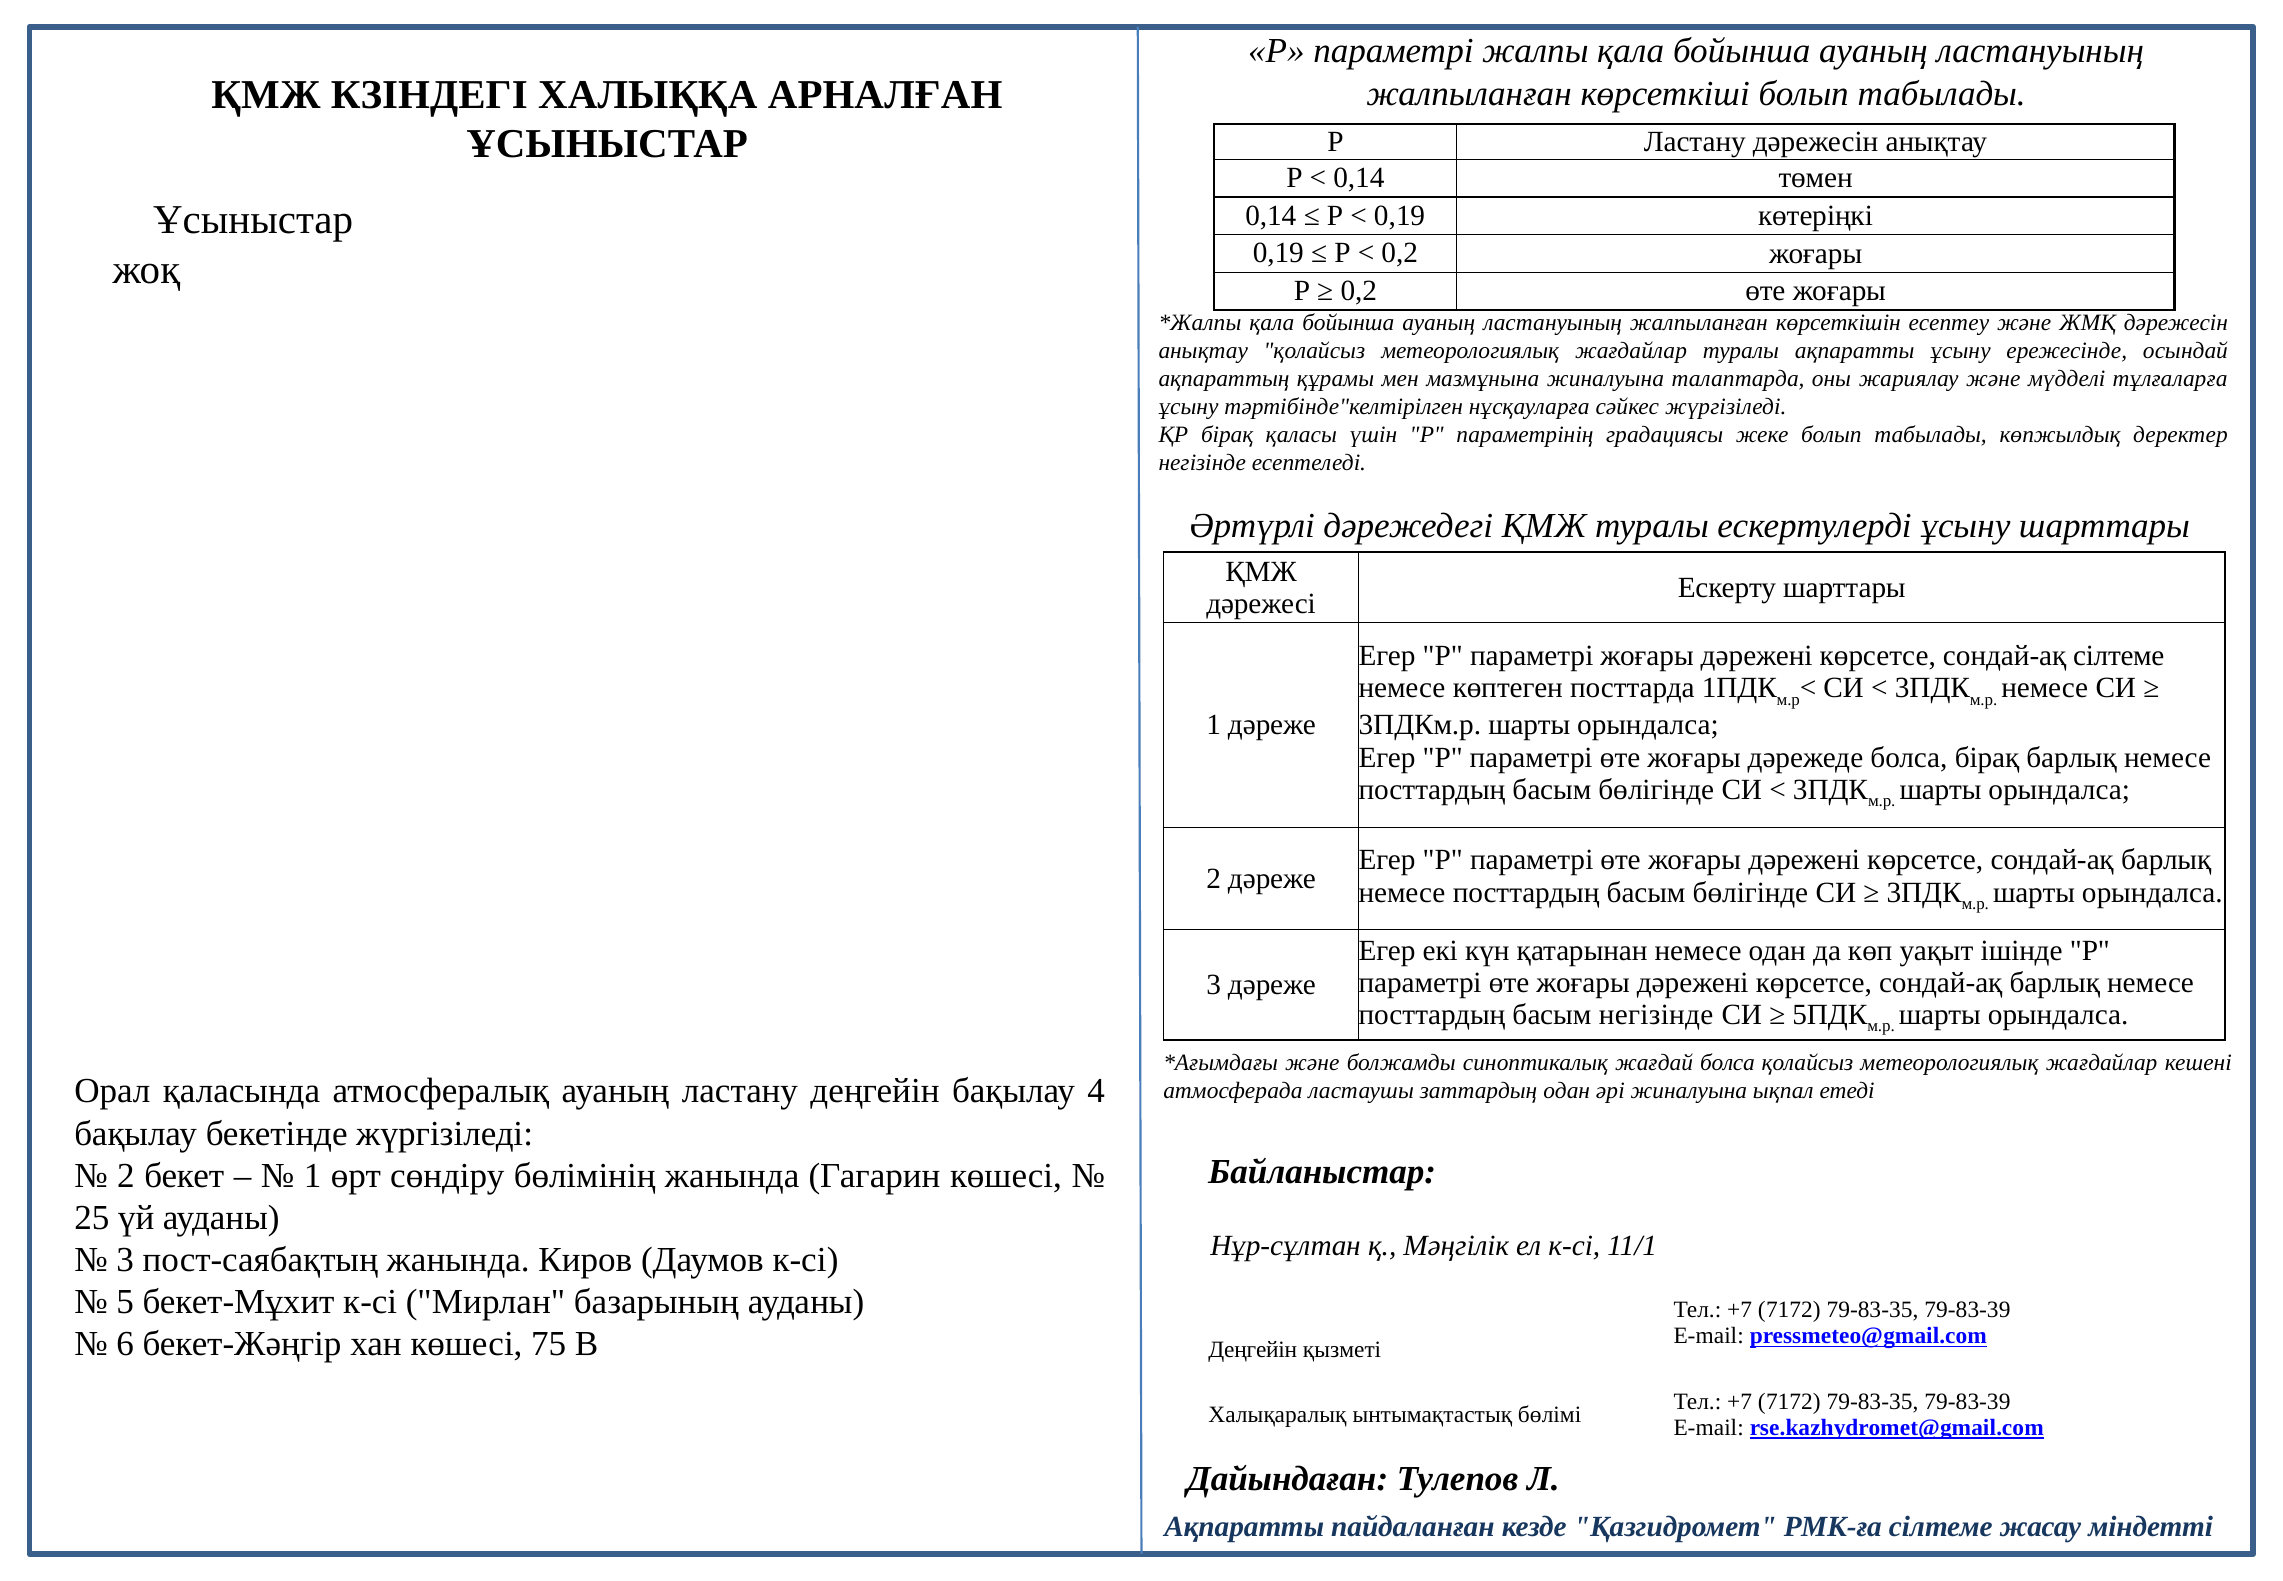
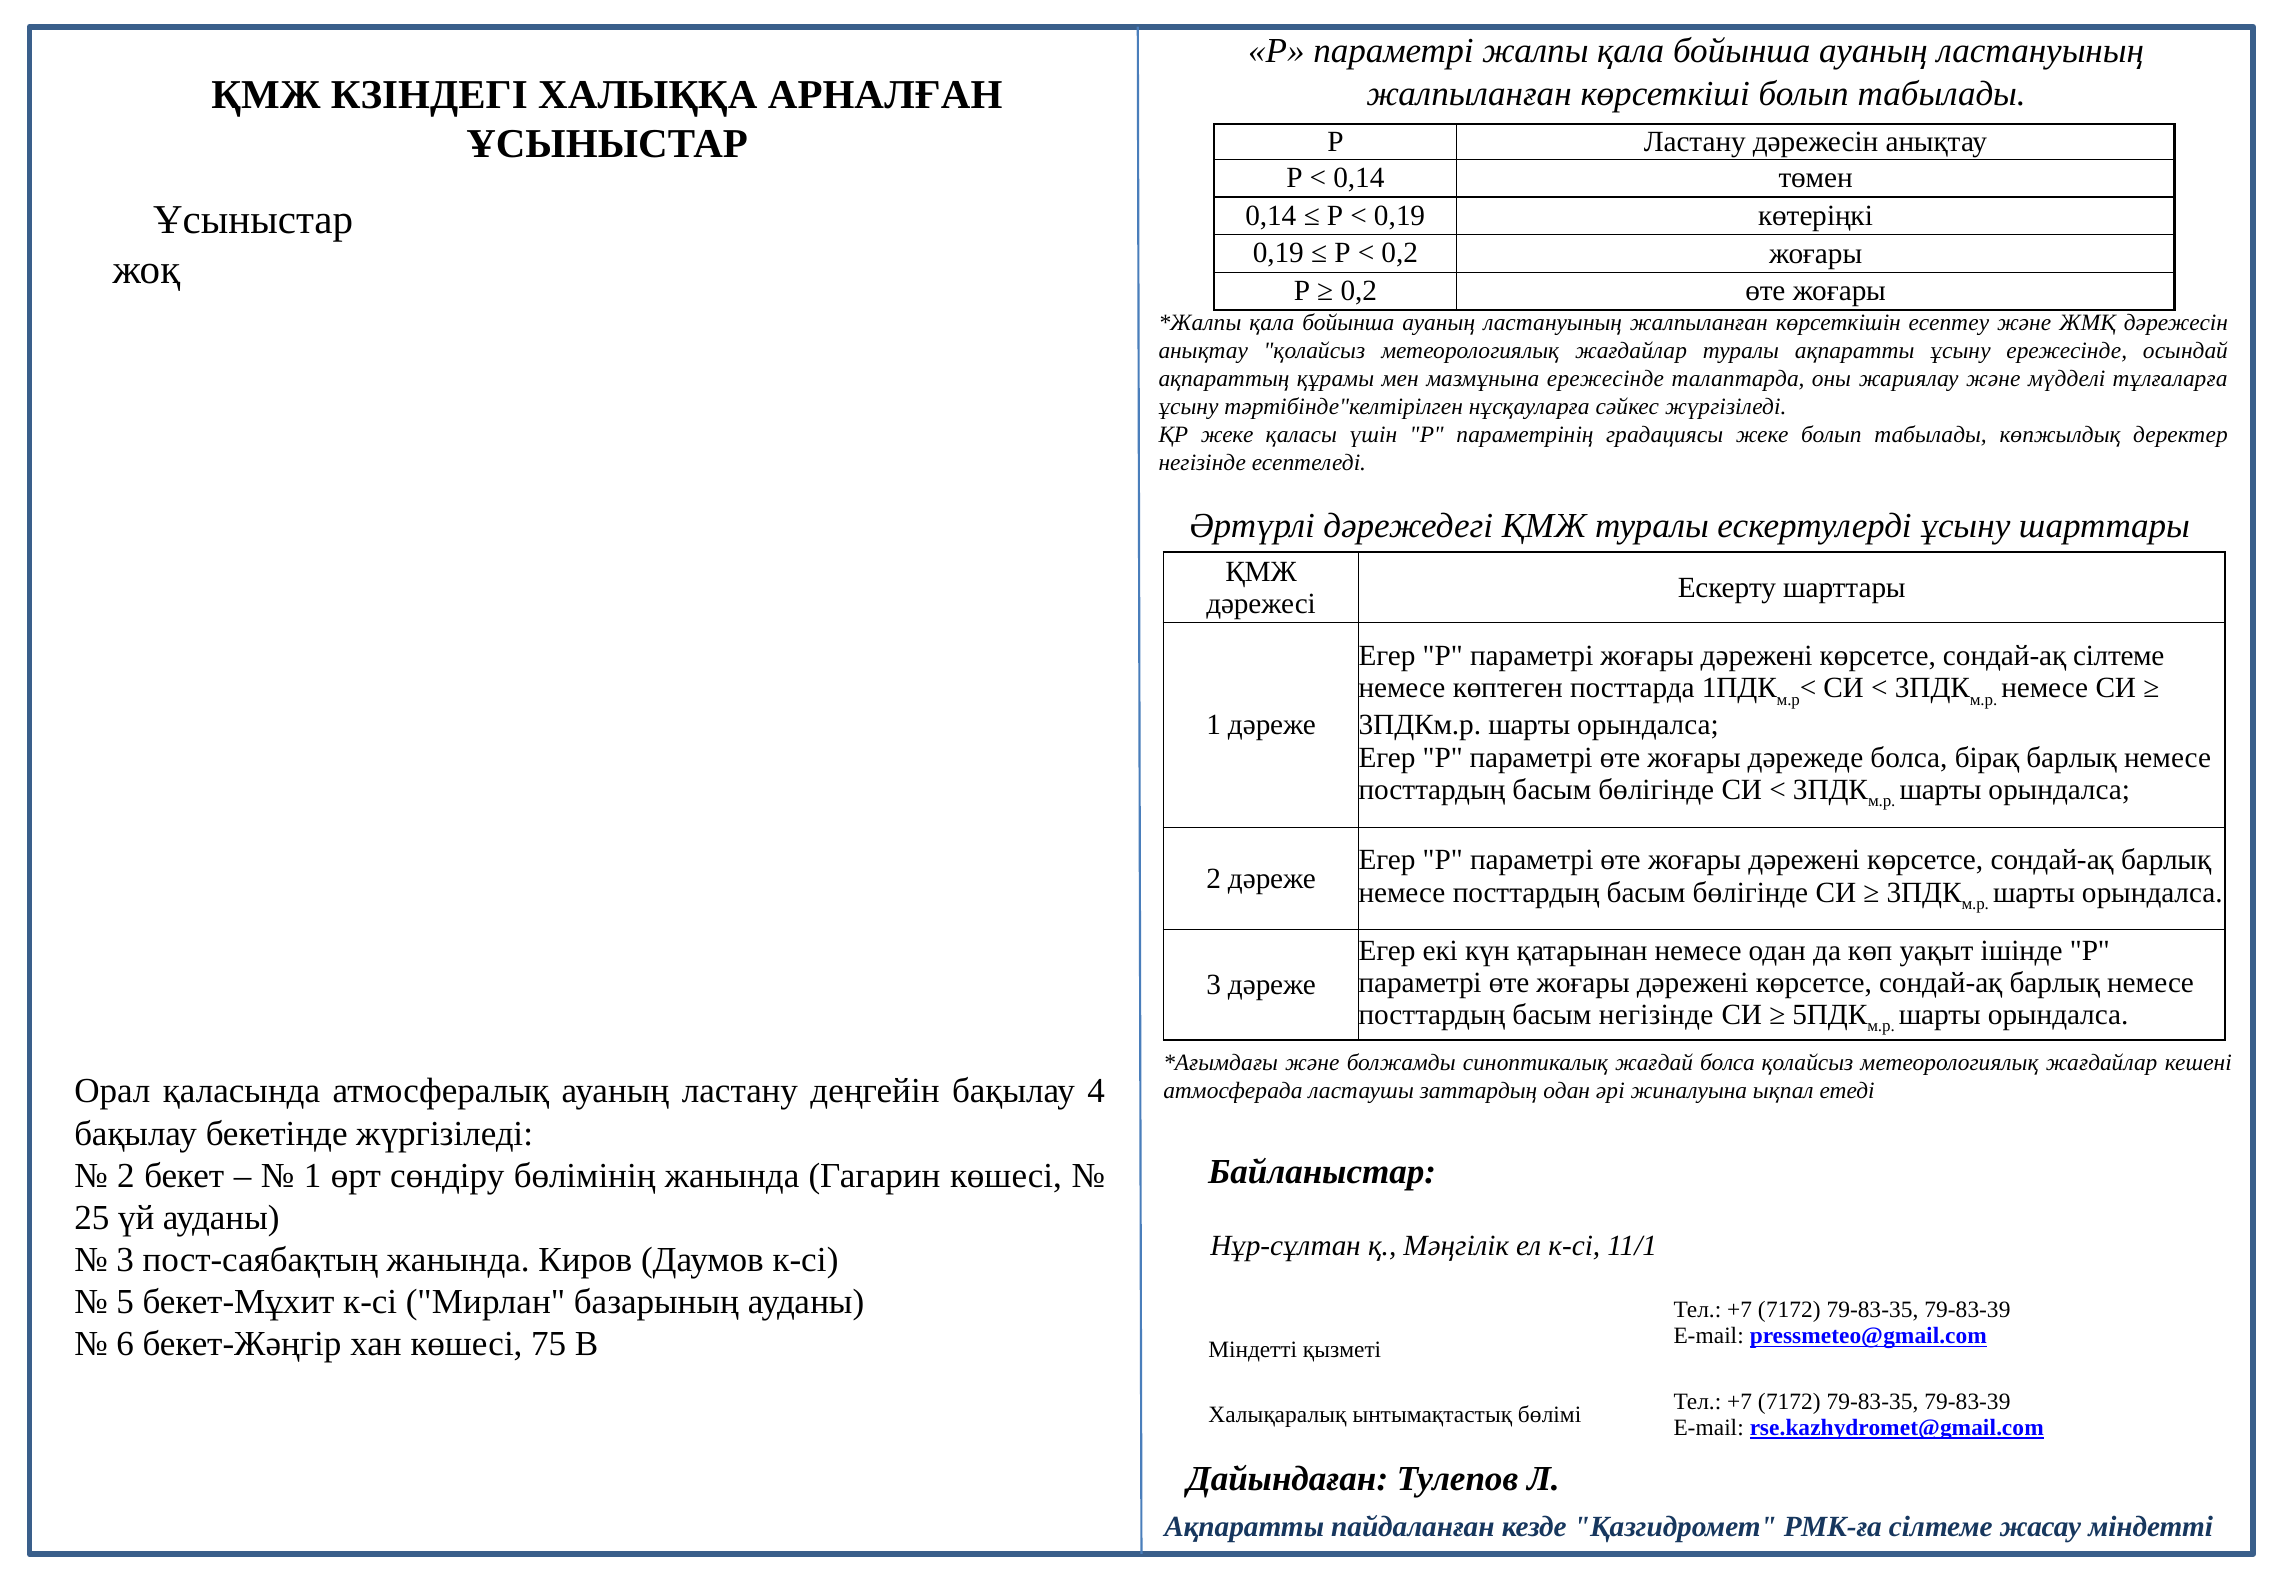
мазмұнына жиналуына: жиналуына -> ережесінде (1605, 378)
ҚР бірақ: бірақ -> жеке (1227, 434)
Деңгейін: Деңгейін -> Міндетті (1253, 1349)
